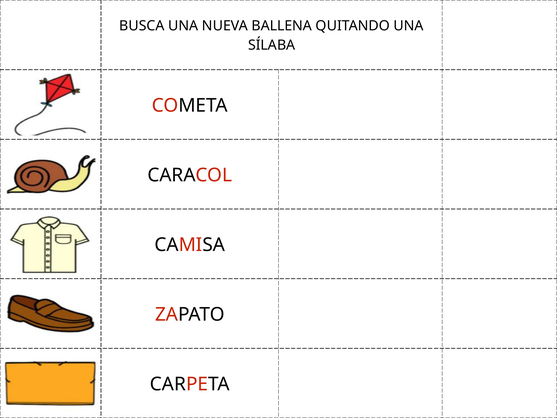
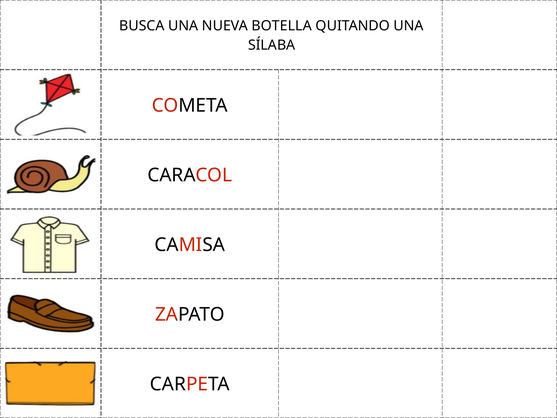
BALLENA: BALLENA -> BOTELLA (282, 26)
